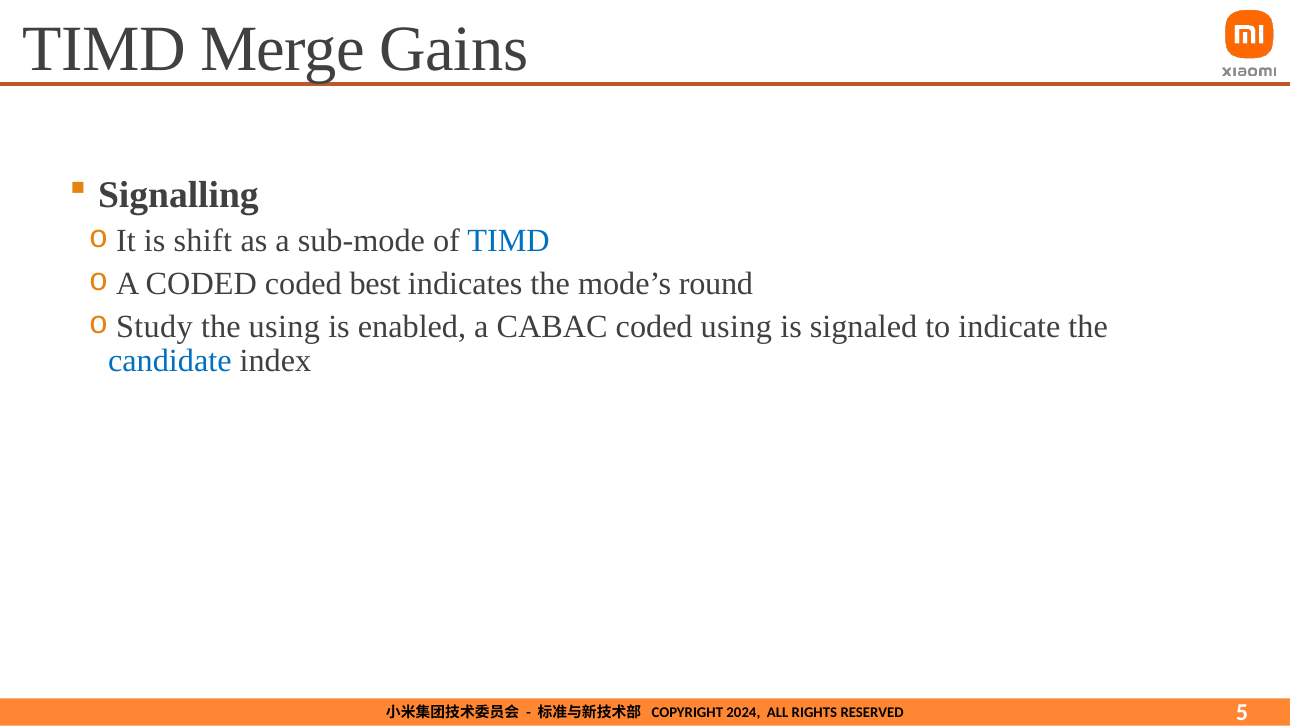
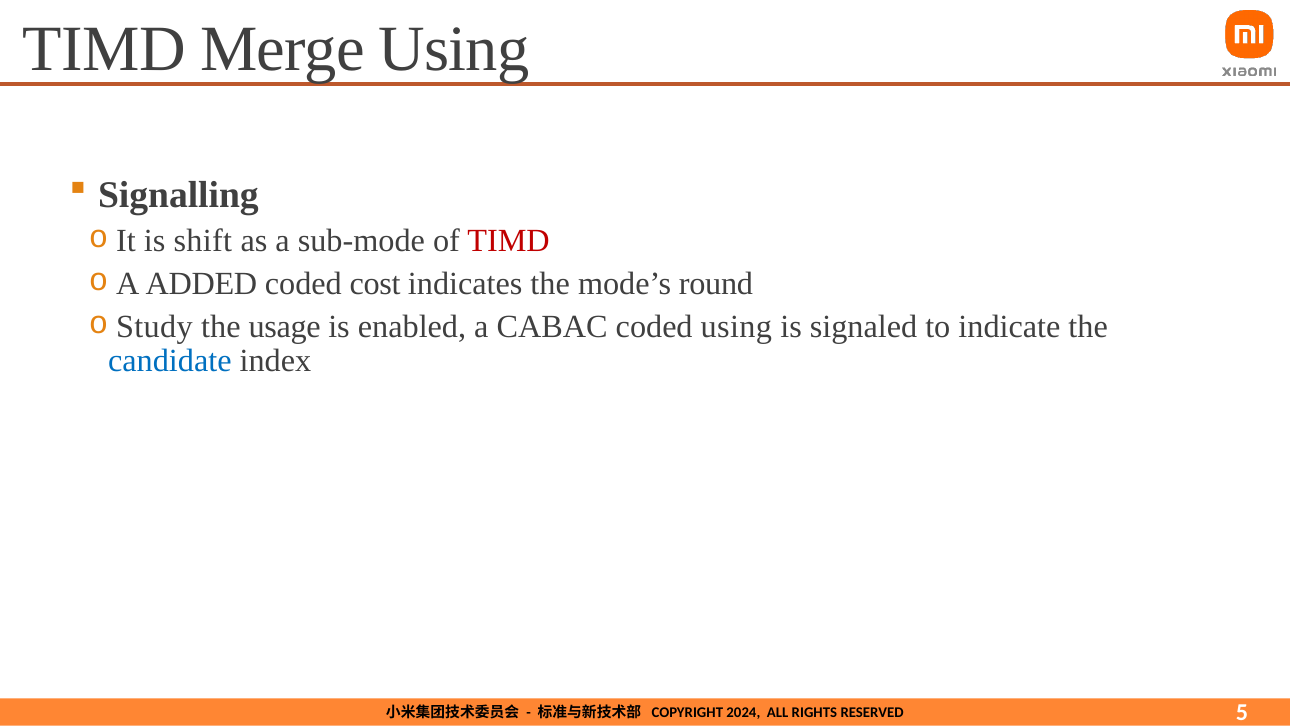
Merge Gains: Gains -> Using (454, 49)
TIMD colour: blue -> red (509, 240)
A CODED: CODED -> ADDED (201, 283)
best: best -> cost (375, 283)
the using: using -> usage (285, 326)
